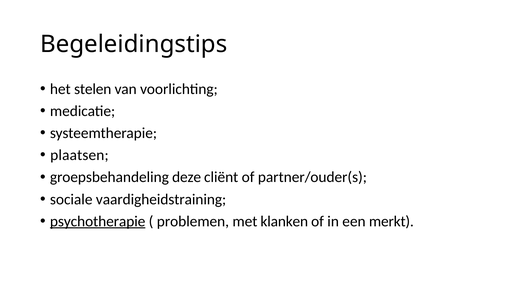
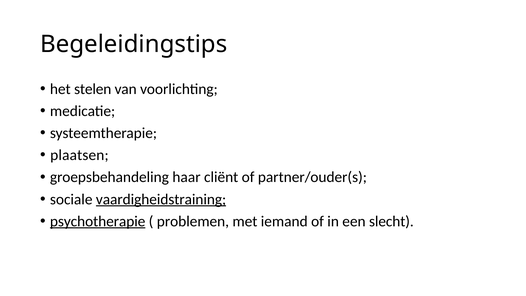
deze: deze -> haar (186, 177)
vaardigheidstraining underline: none -> present (161, 199)
klanken: klanken -> iemand (284, 221)
merkt: merkt -> slecht (391, 221)
